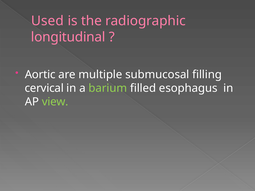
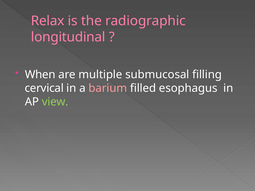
Used: Used -> Relax (48, 21)
Aortic: Aortic -> When (40, 75)
barium colour: light green -> pink (108, 88)
